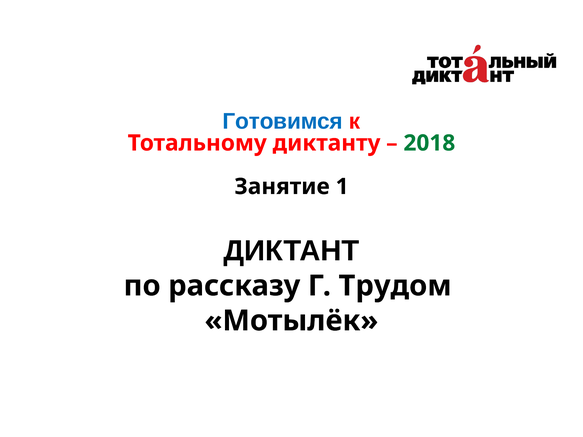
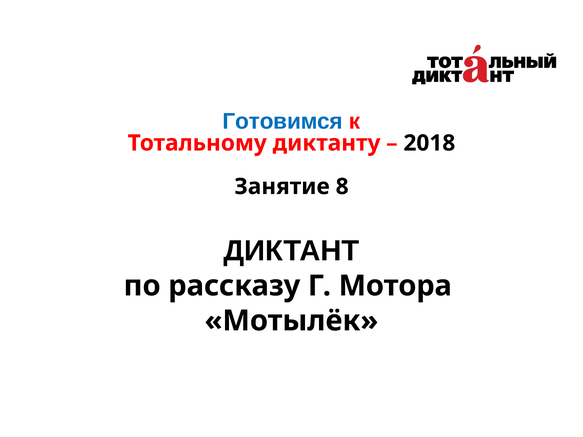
2018 colour: green -> black (429, 143)
1: 1 -> 8 (342, 187)
Трудом: Трудом -> Мотора (395, 286)
